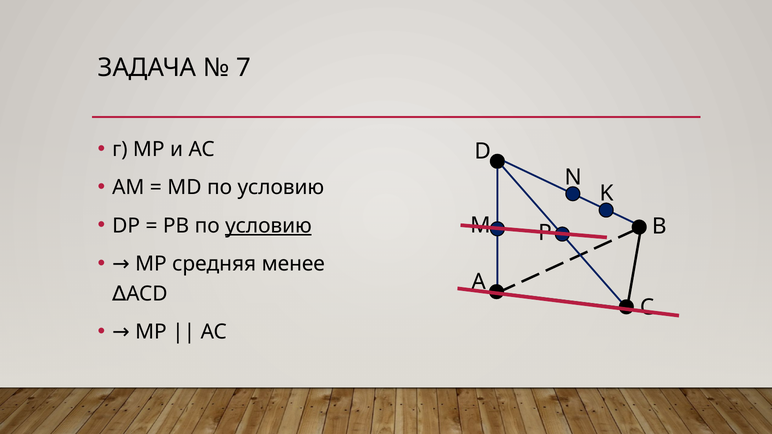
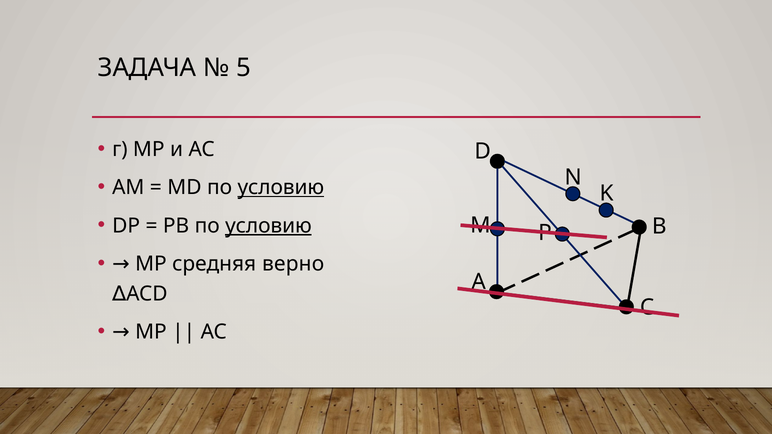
7: 7 -> 5 (243, 68)
условию underline: none -> present (281, 188)
менее: менее -> верно (293, 264)
